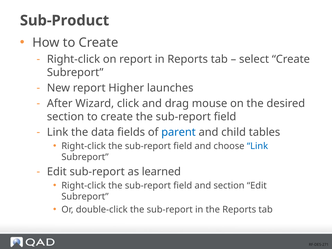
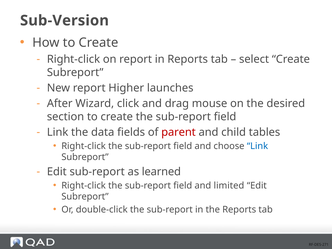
Sub-Product: Sub-Product -> Sub-Version (64, 21)
parent colour: blue -> red (179, 132)
and section: section -> limited (229, 186)
